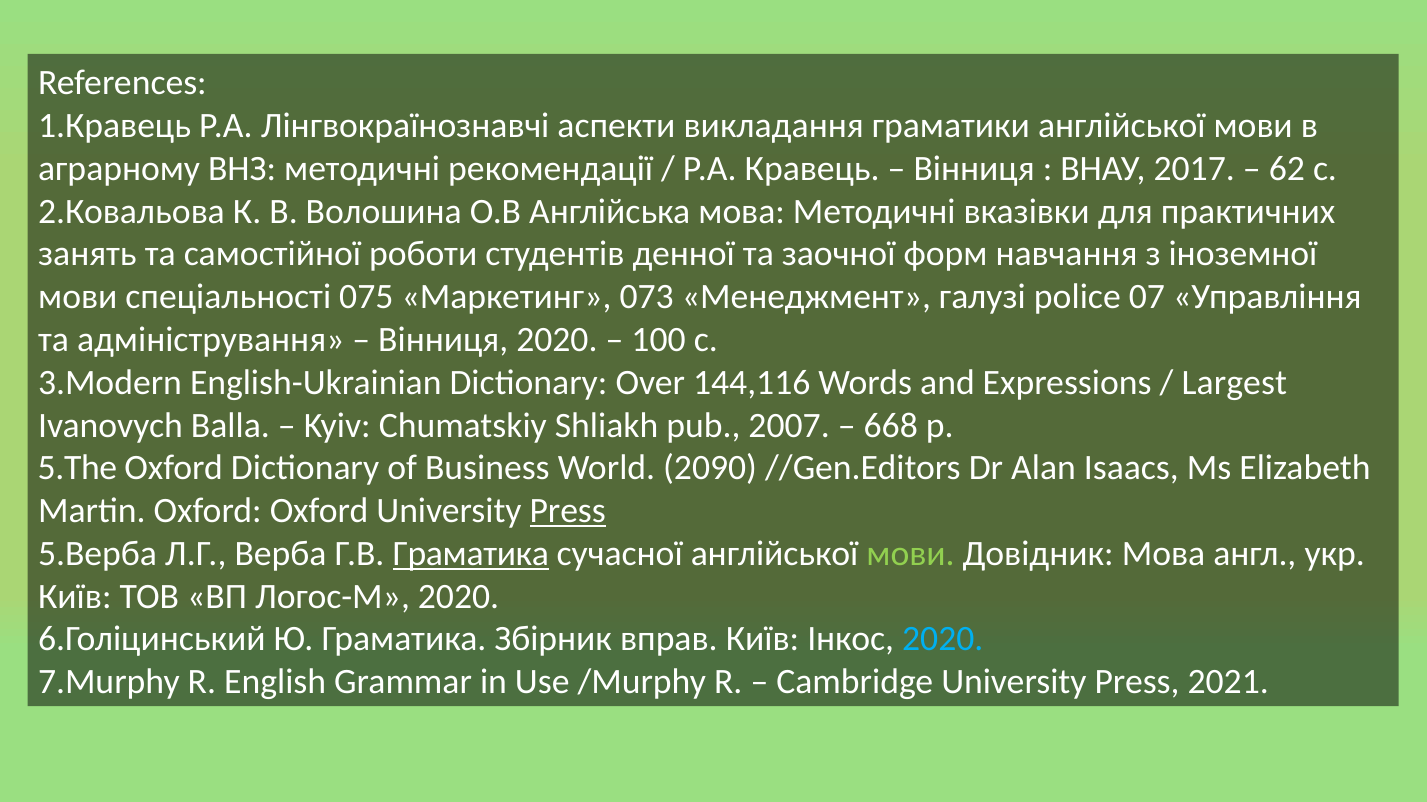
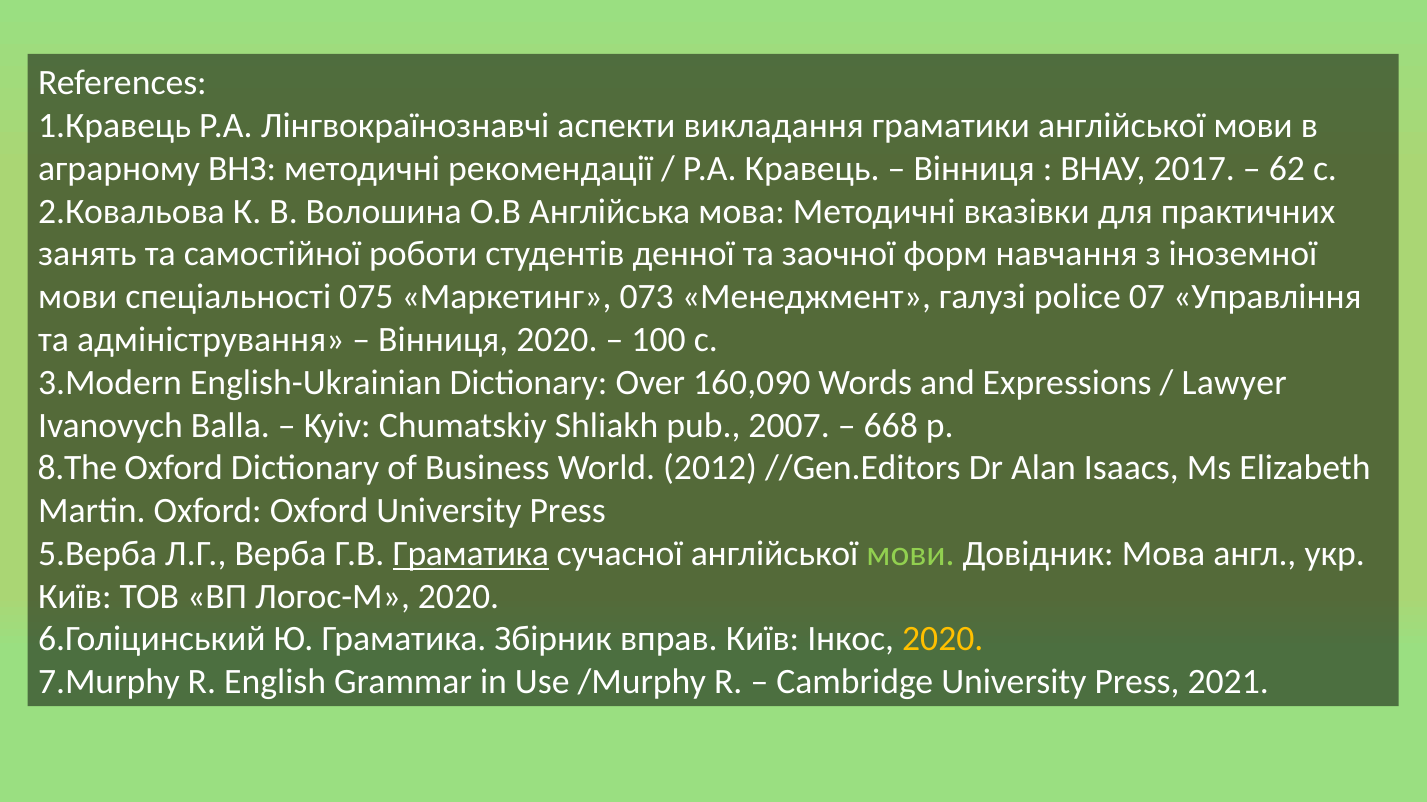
144,116: 144,116 -> 160,090 (752, 383)
Largest: Largest -> Lawyer (1234, 383)
5.The: 5.The -> 8.The (77, 468)
2090: 2090 -> 2012 (710, 468)
Press underline: present -> none (568, 511)
2020 colour: light blue -> yellow (943, 640)
